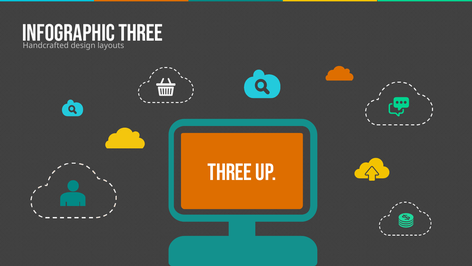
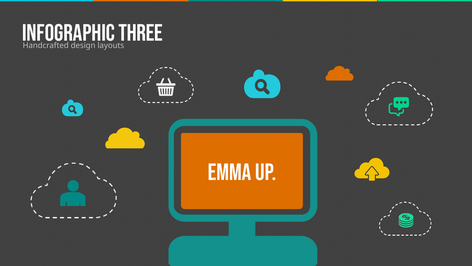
THREE: THREE -> EMMA (230, 172)
